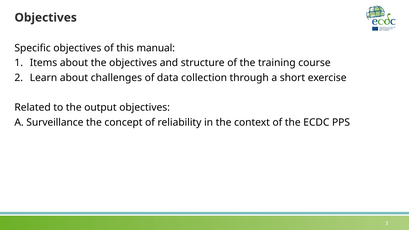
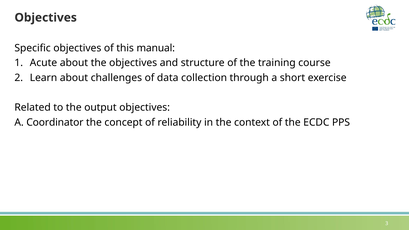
Items: Items -> Acute (43, 63)
Surveillance: Surveillance -> Coordinator (55, 122)
